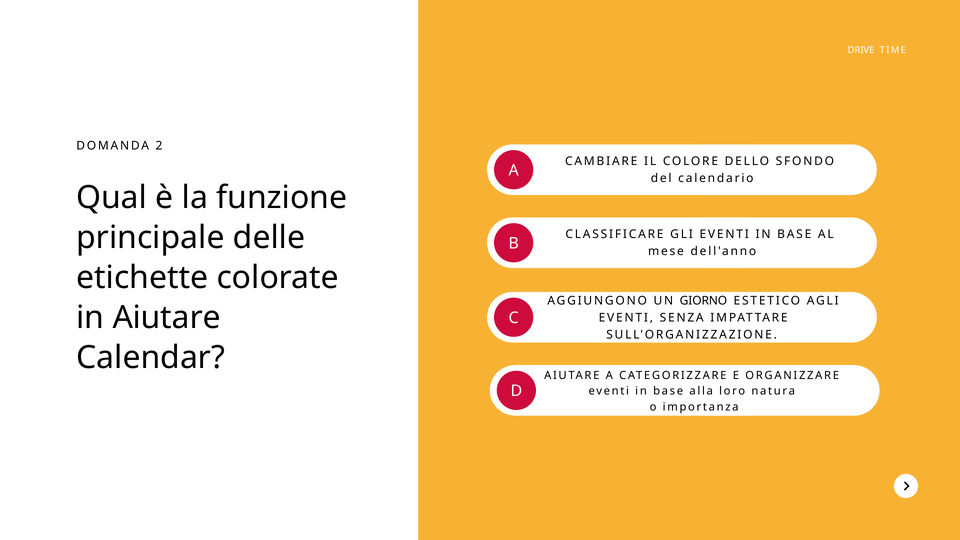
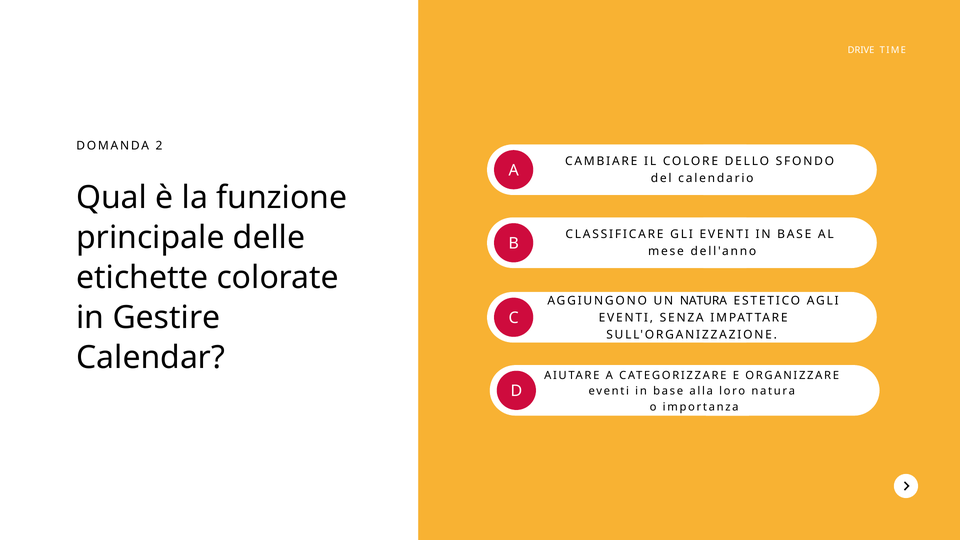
UN GIORNO: GIORNO -> NATURA (703, 301)
in Aiutare: Aiutare -> Gestire (167, 318)
